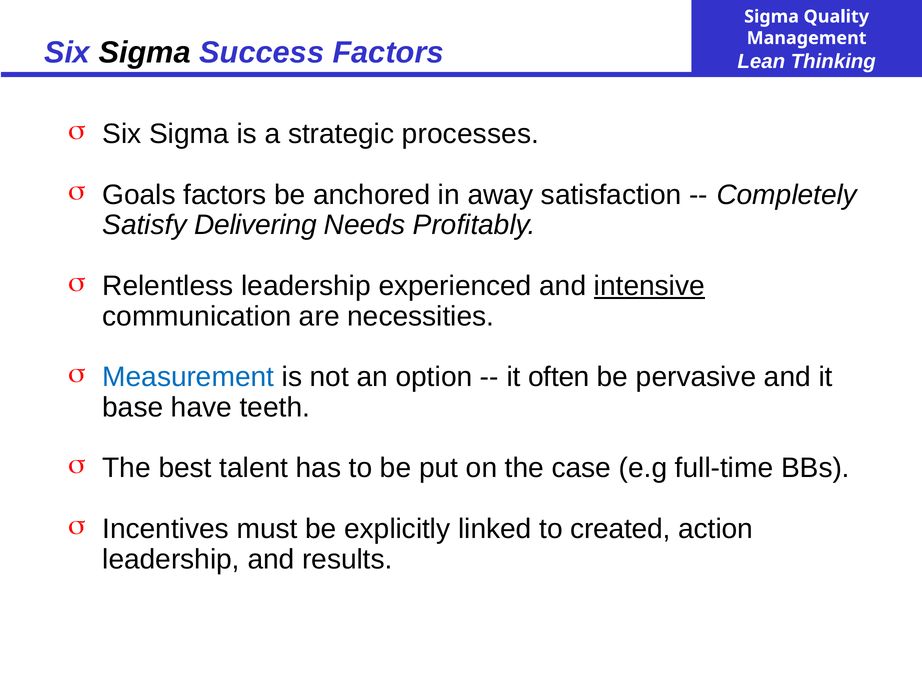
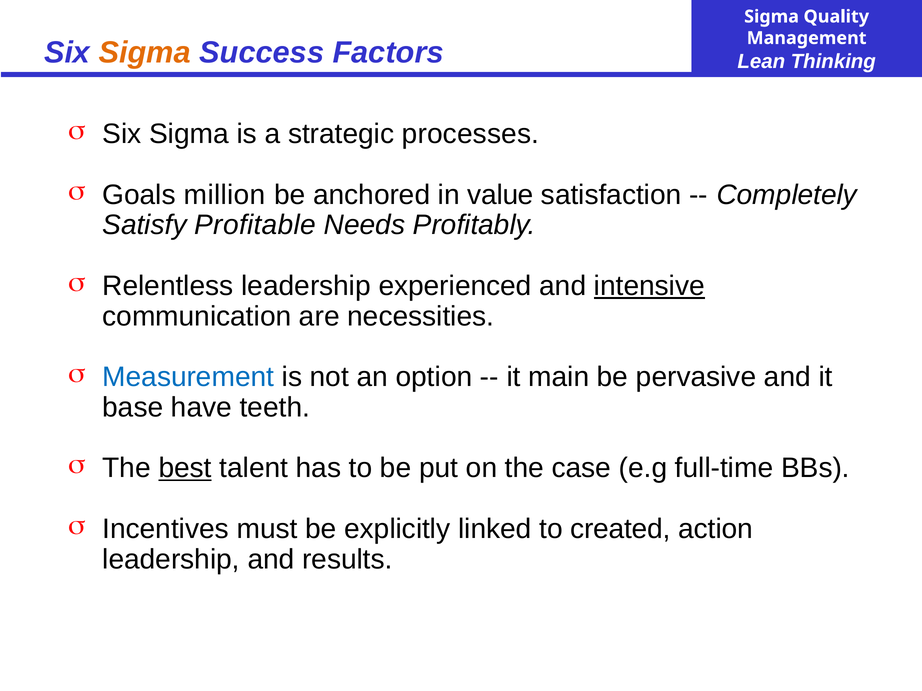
Sigma colour: black -> orange (145, 53)
Goals factors: factors -> million (225, 195)
away: away -> value (501, 195)
Delivering: Delivering -> Profitable (255, 225)
often: often -> main (559, 377)
best underline: none -> present (185, 469)
